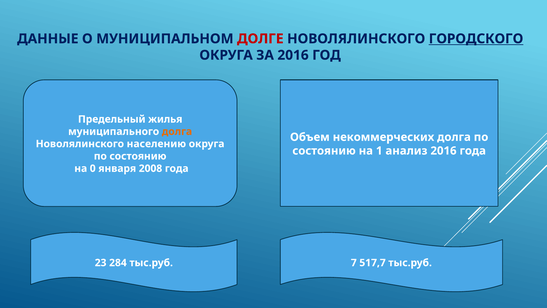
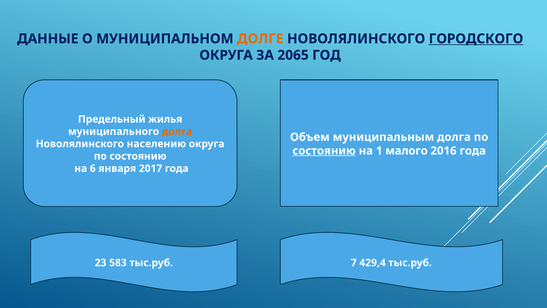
ДОЛГЕ colour: red -> orange (260, 39)
ЗА 2016: 2016 -> 2065 (293, 55)
некоммерческих: некоммерческих -> муниципальным (383, 137)
состоянию underline: none -> present (324, 151)
анализ: анализ -> малого (407, 151)
0: 0 -> 6 (93, 168)
2008: 2008 -> 2017 (150, 168)
284: 284 -> 583 (118, 263)
517,7: 517,7 -> 429,4 (373, 263)
